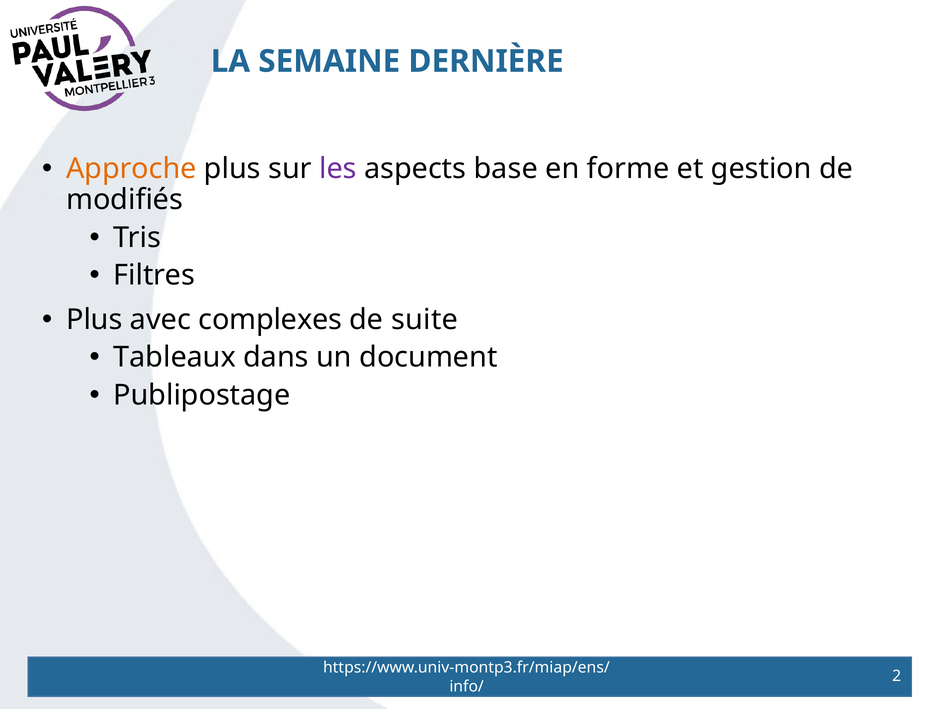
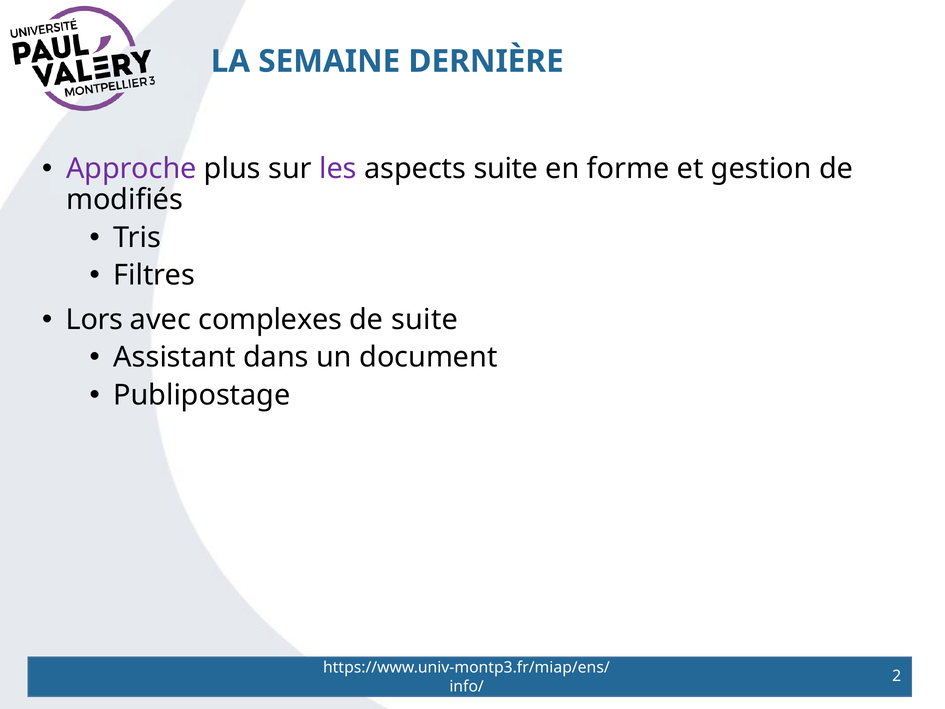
Approche colour: orange -> purple (131, 169)
aspects base: base -> suite (506, 169)
Plus: Plus -> Lors (94, 320)
Tableaux: Tableaux -> Assistant (175, 357)
